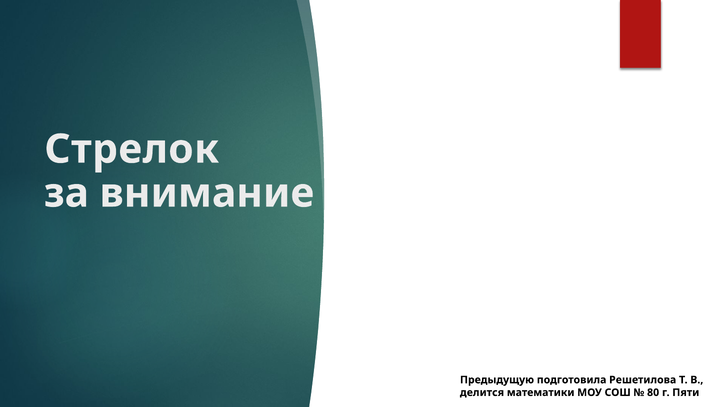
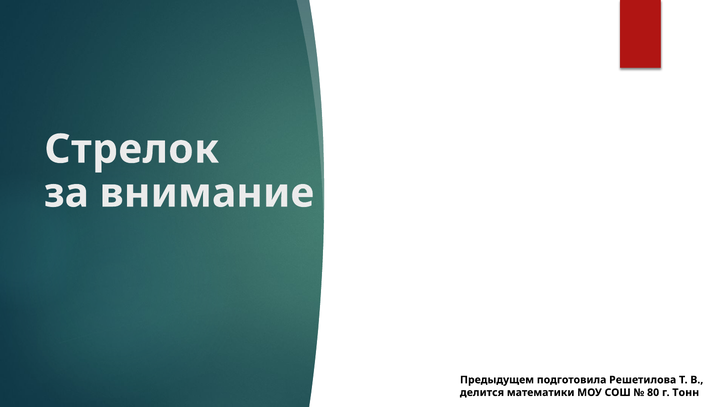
Предыдущую: Предыдущую -> Предыдущем (497, 380)
Пяти: Пяти -> Тонн (686, 393)
